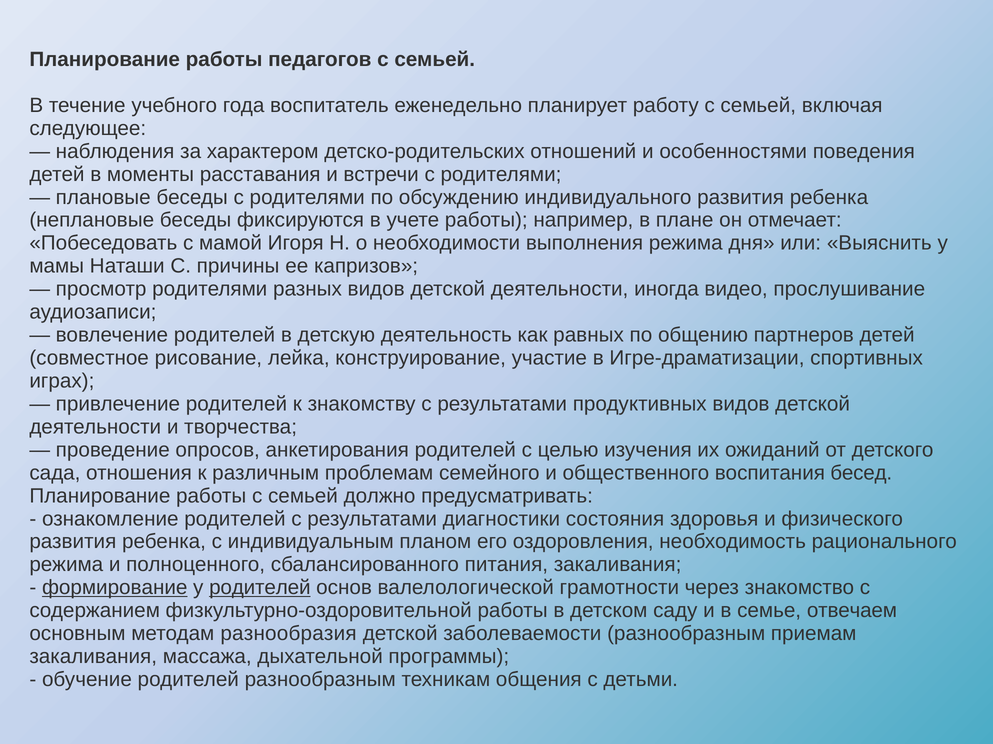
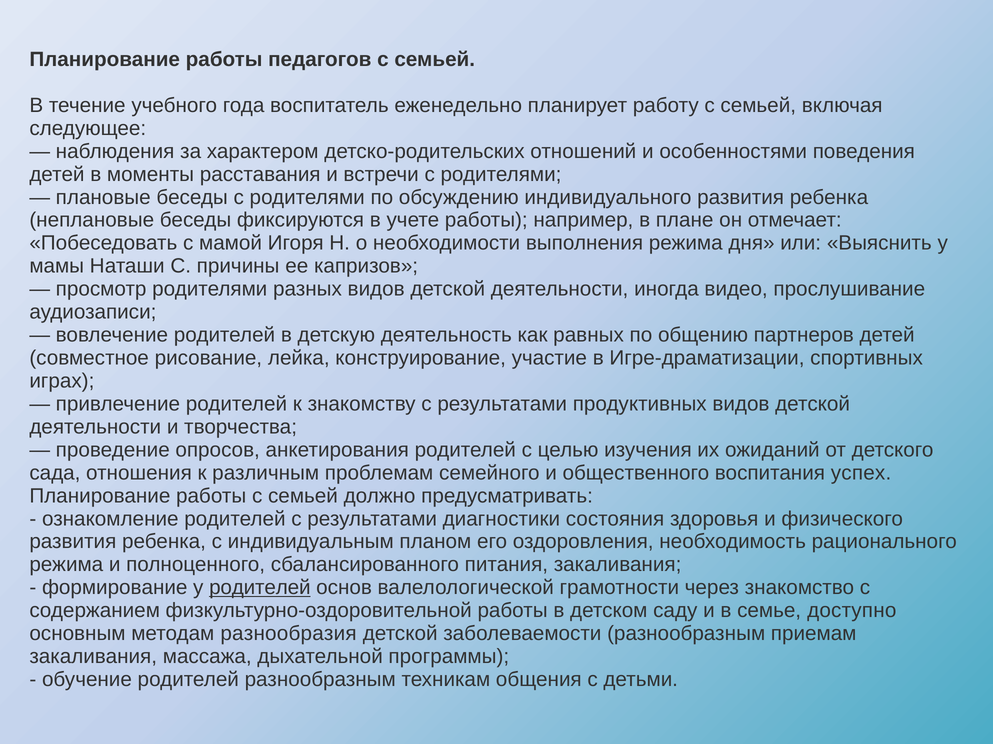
бесед: бесед -> успех (861, 473)
формирование underline: present -> none (115, 588)
отвечаем: отвечаем -> доступно (852, 611)
